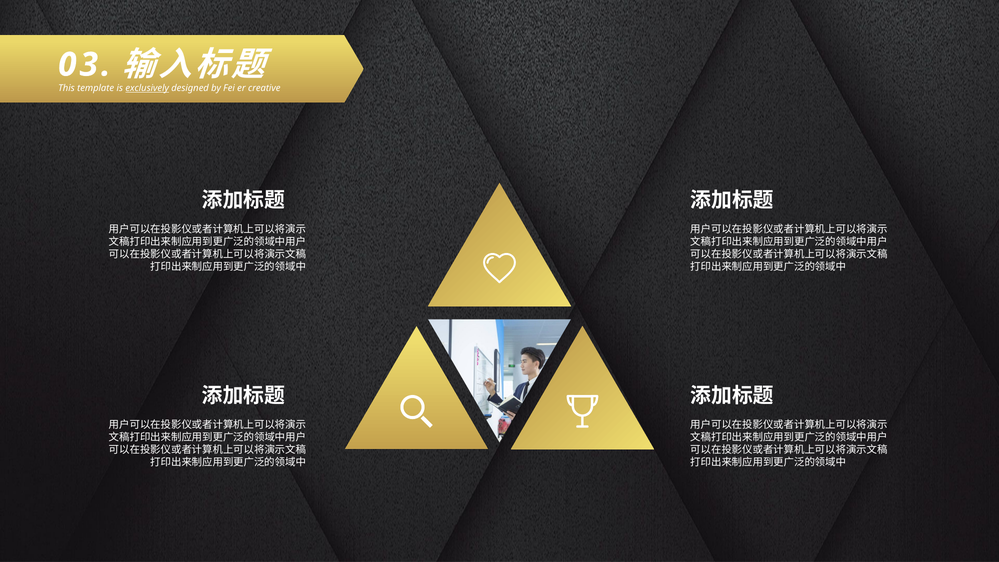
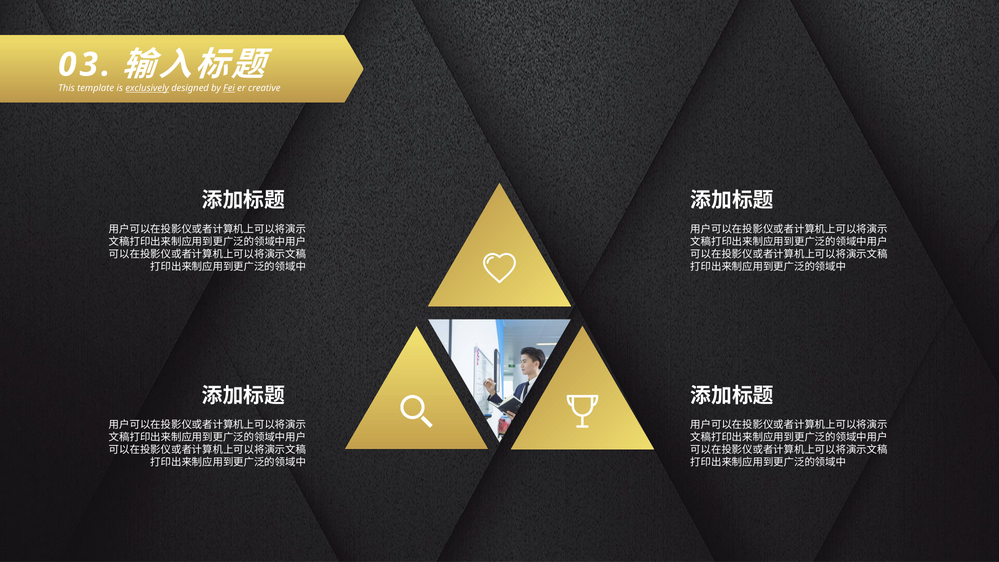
Fei underline: none -> present (229, 88)
